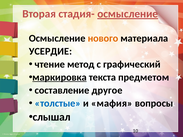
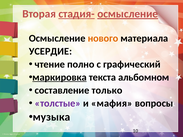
стадия- underline: none -> present (77, 14)
метод: метод -> полно (81, 64)
предметом: предметом -> альбомном (144, 77)
другое: другое -> только (107, 90)
толстые colour: blue -> purple (58, 103)
слышал: слышал -> музыка (51, 117)
